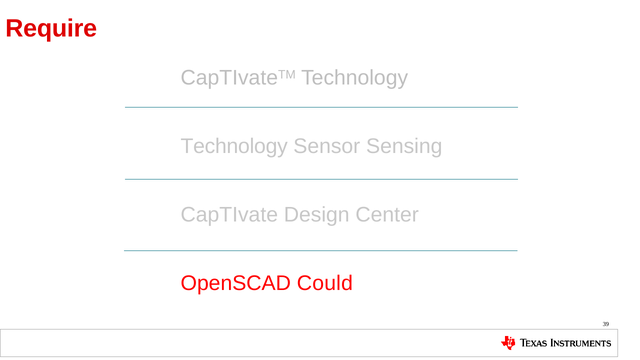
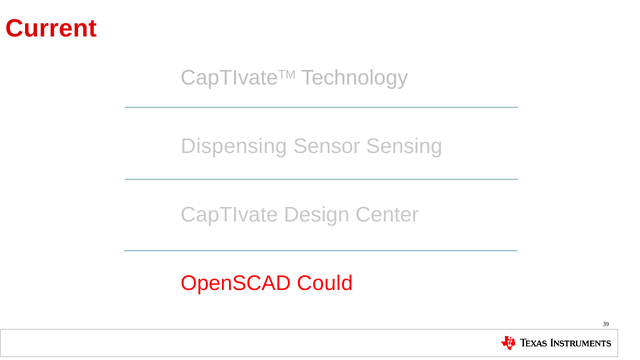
Require: Require -> Current (51, 28)
Technology: Technology -> Dispensing (234, 146)
